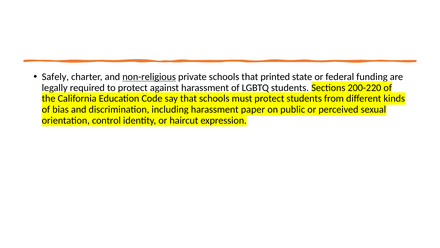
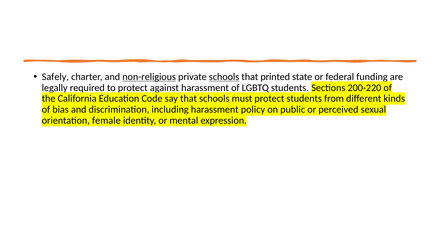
schools underline: none -> present (224, 77)
paper: paper -> policy (253, 109)
control: control -> female (106, 120)
haircut: haircut -> mental (184, 120)
